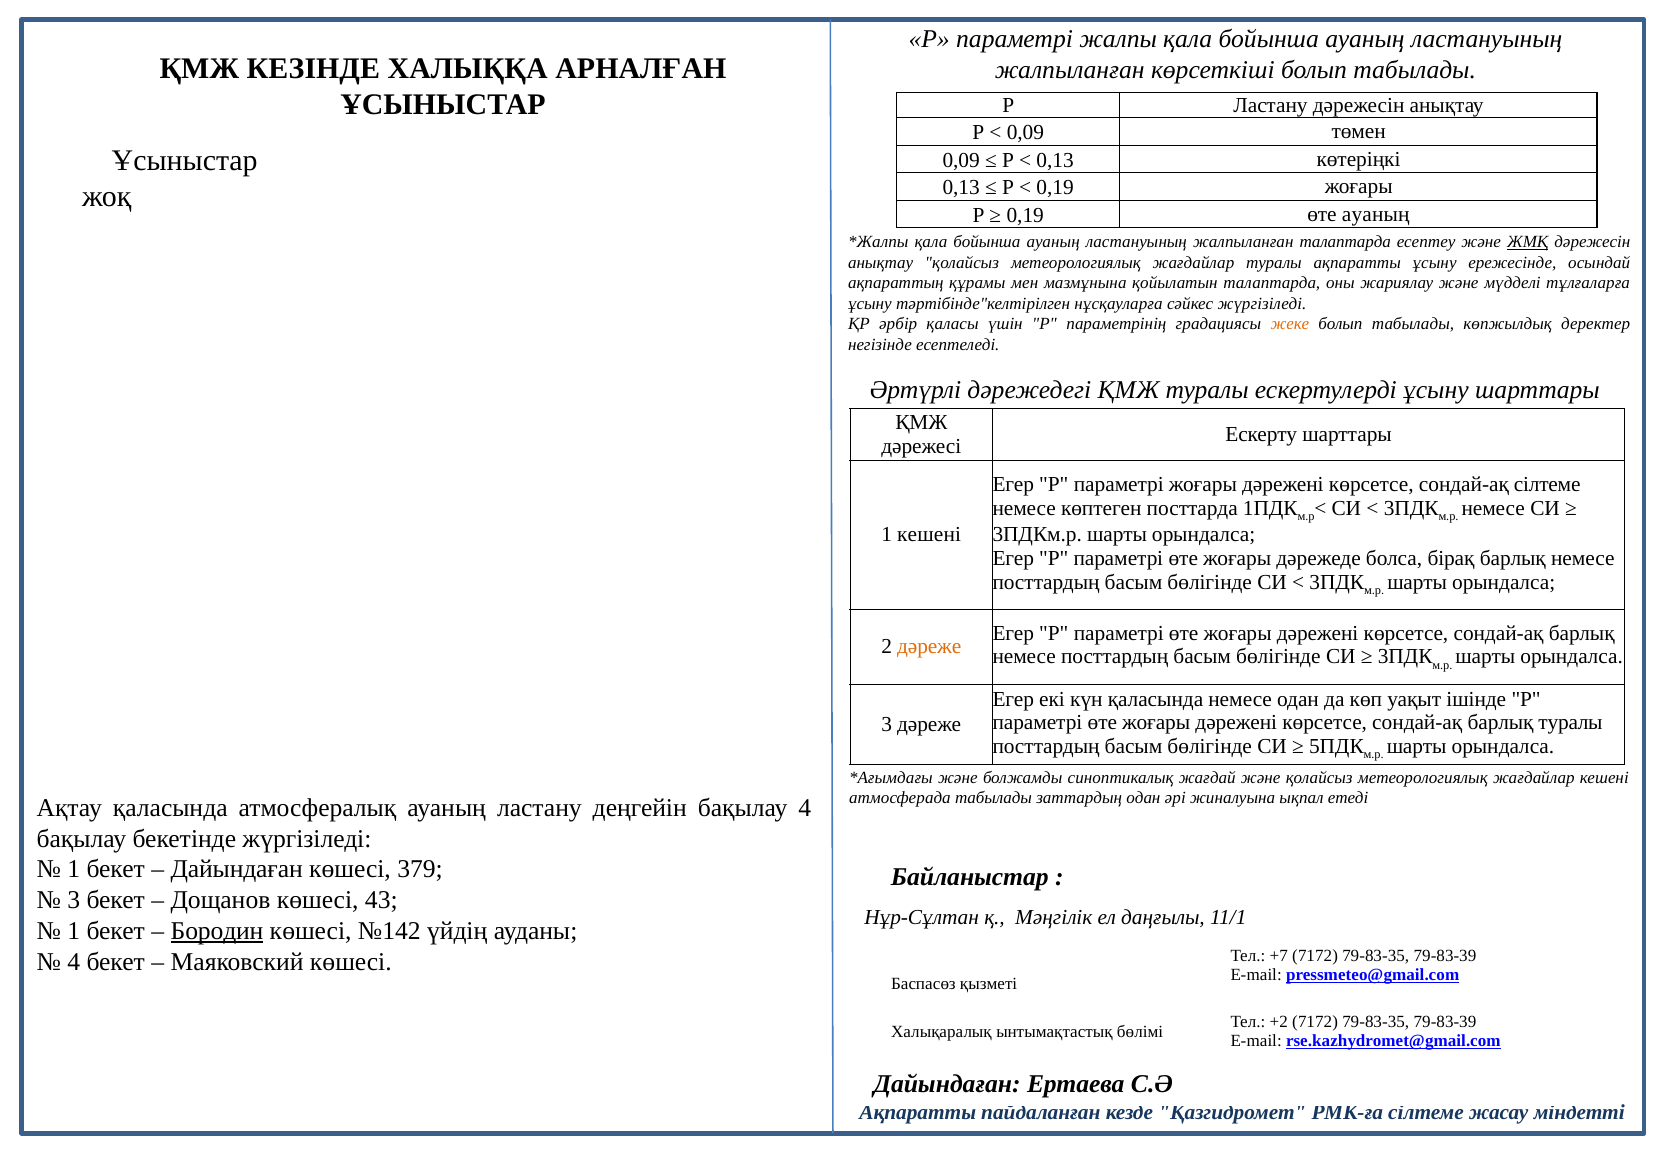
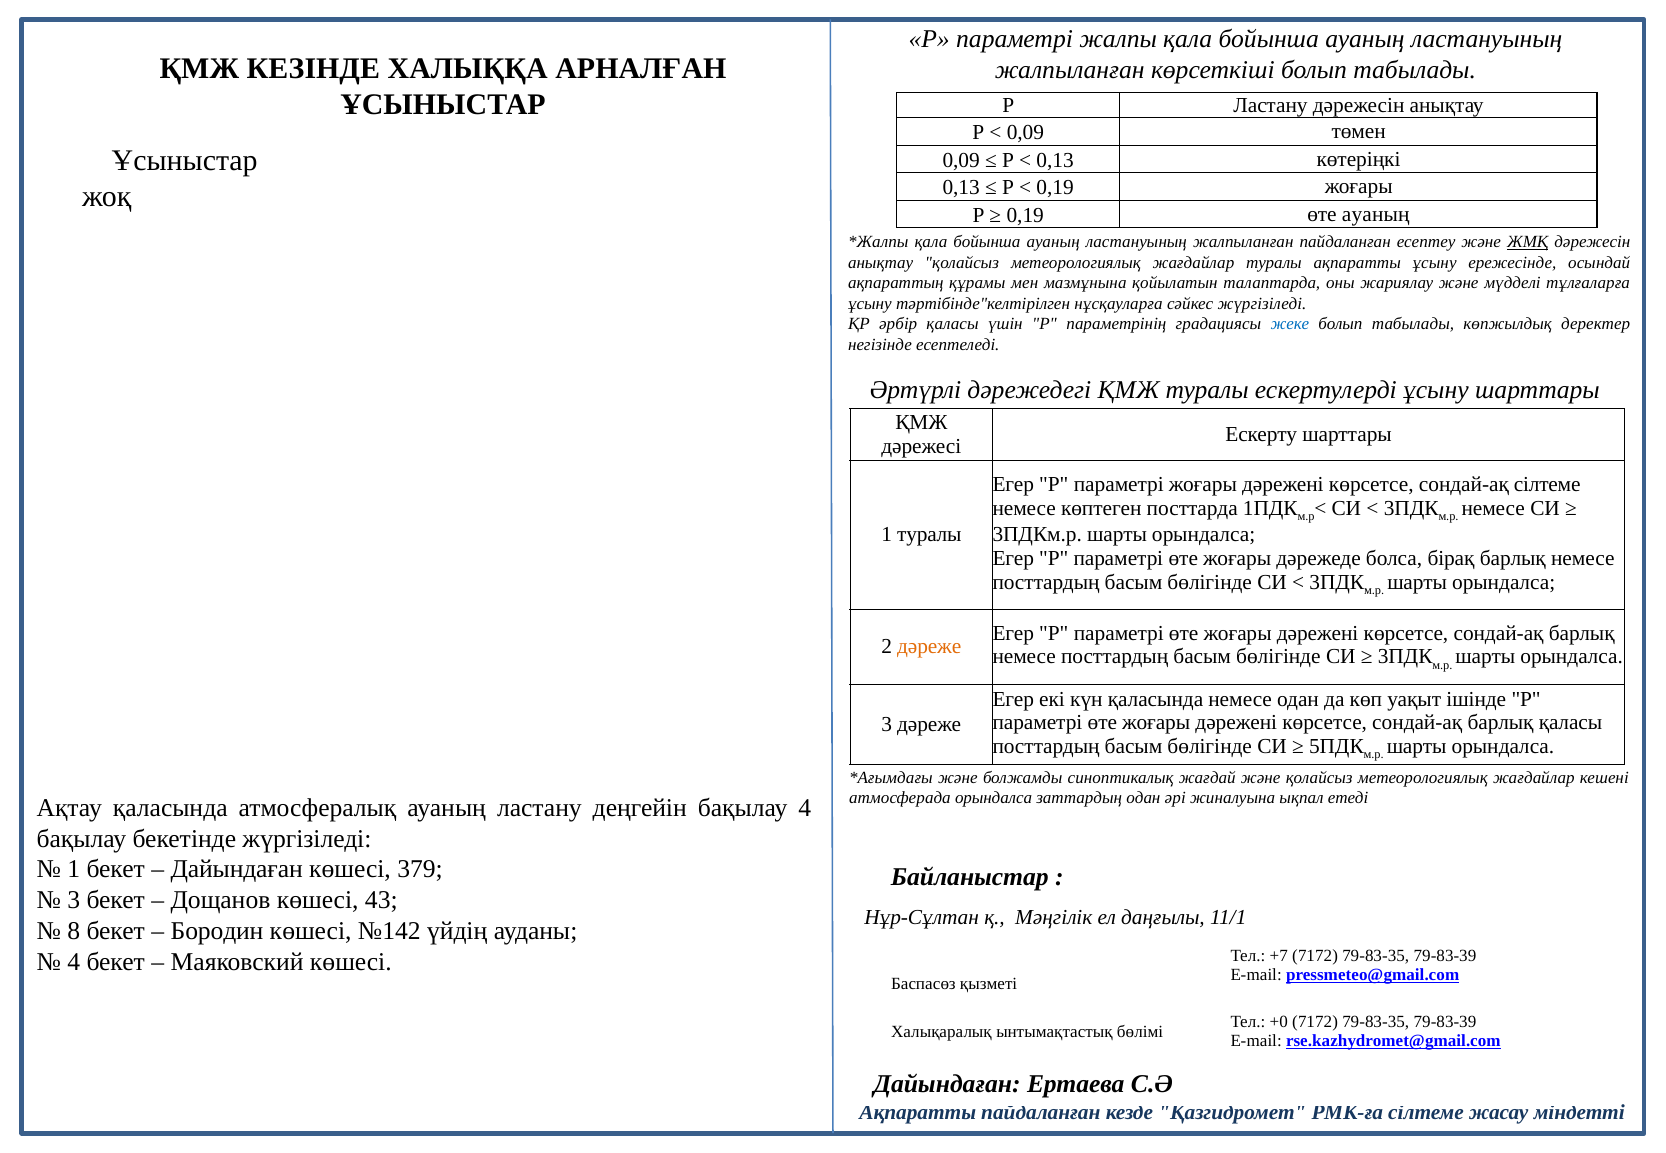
жалпыланған талаптарда: талаптарда -> пайдаланған (1345, 242)
жеке colour: orange -> blue (1290, 324)
1 кешені: кешені -> туралы (929, 535)
барлық туралы: туралы -> қаласы (1570, 723)
атмосферада табылады: табылады -> орындалса (994, 798)
1: 1 -> 8 (74, 931)
Бородин underline: present -> none (217, 931)
+2: +2 -> +0 (1279, 1022)
